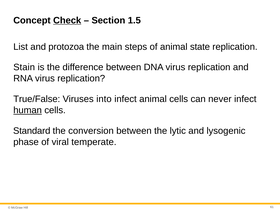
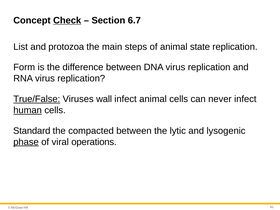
1.5: 1.5 -> 6.7 (134, 20)
Stain: Stain -> Form (24, 67)
True/False underline: none -> present (37, 99)
into: into -> wall (104, 99)
conversion: conversion -> compacted (91, 131)
phase underline: none -> present (26, 142)
temperate: temperate -> operations (94, 142)
